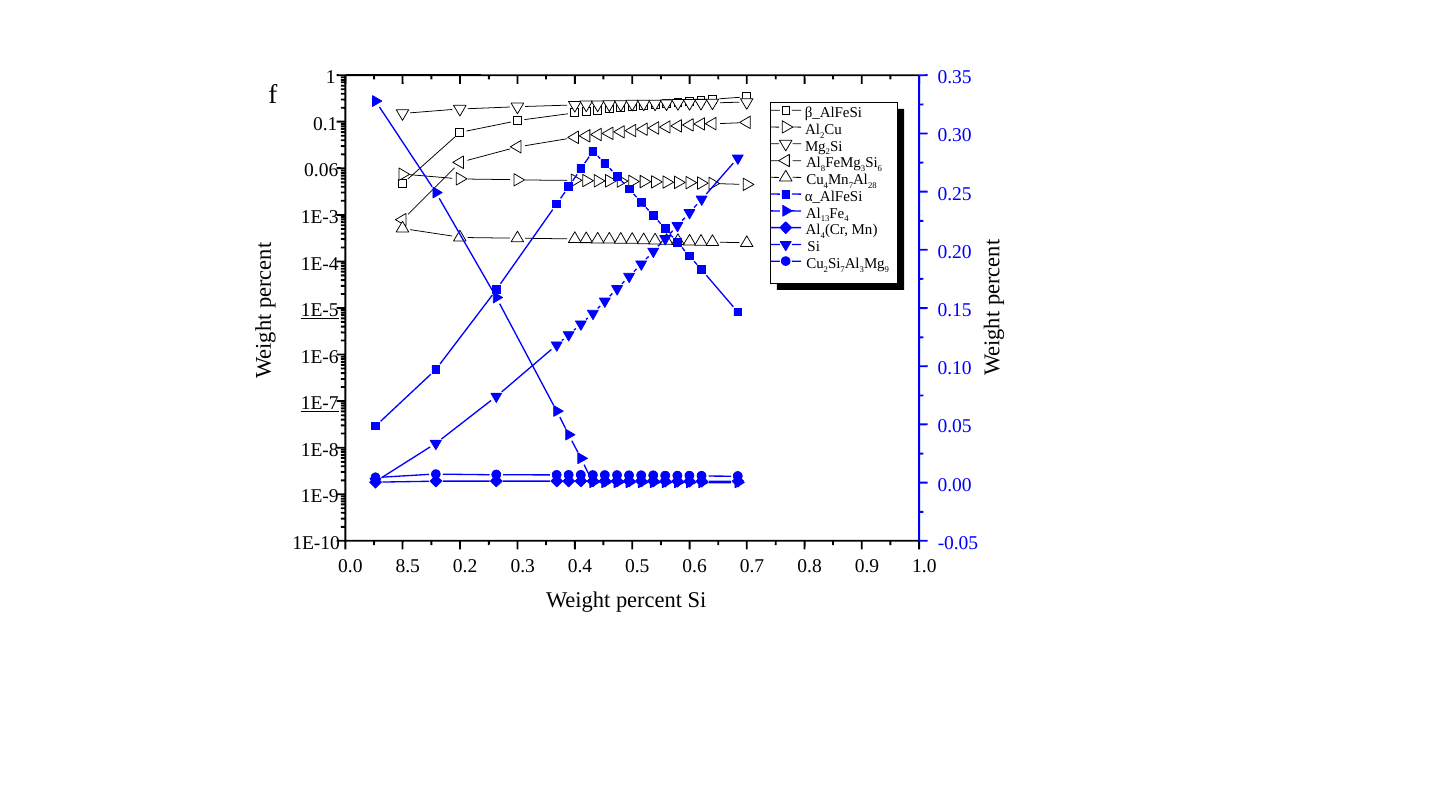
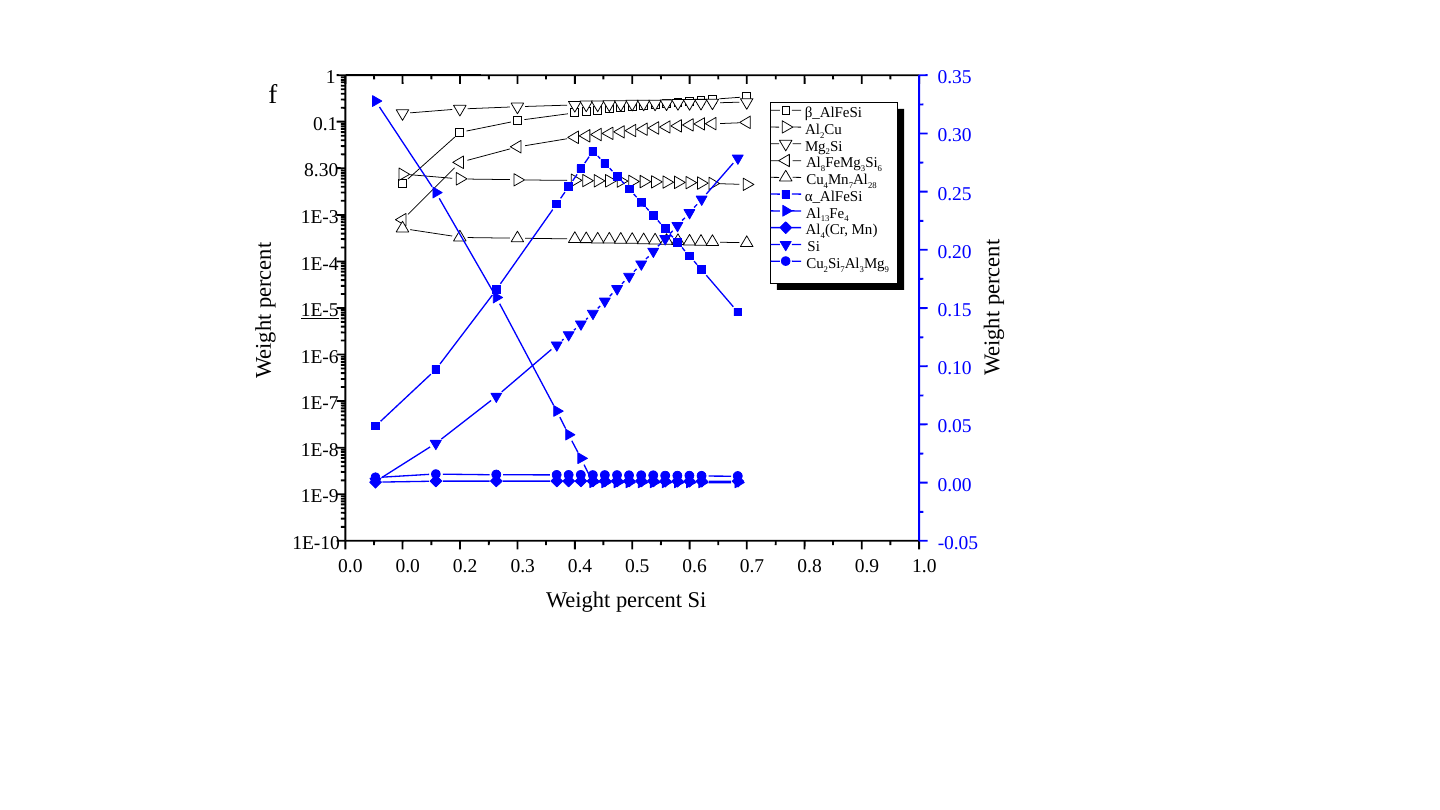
0.06: 0.06 -> 8.30 (321, 170)
1E-7 underline: present -> none (320, 403)
0.0 8.5: 8.5 -> 0.0 (408, 566)
